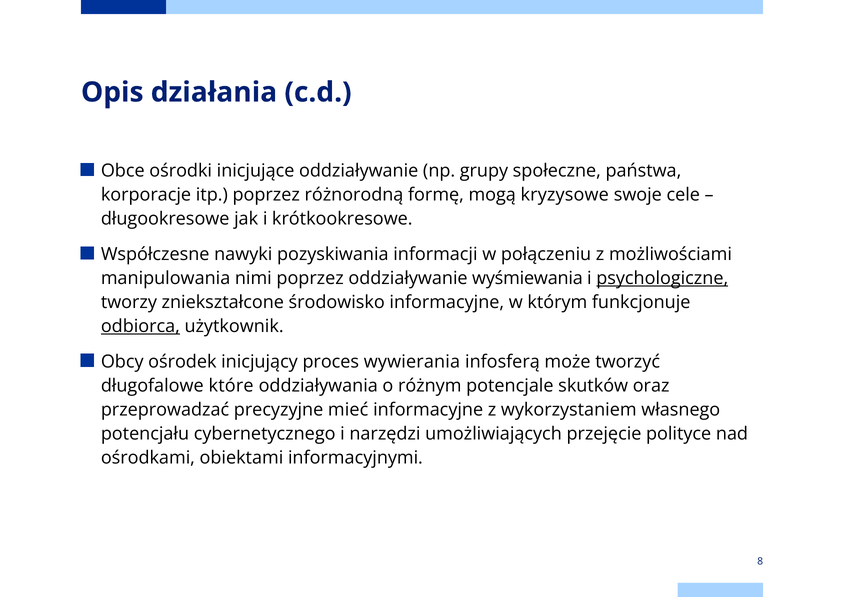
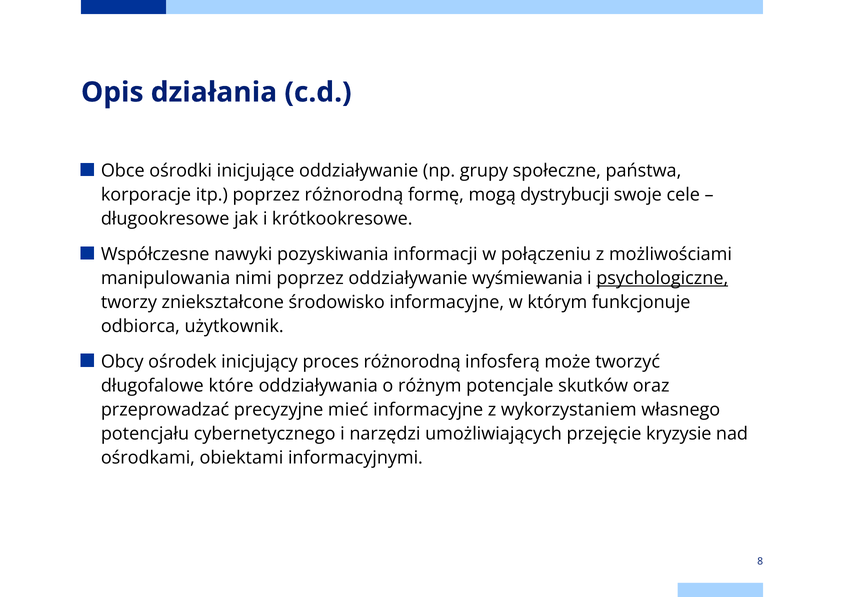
kryzysowe: kryzysowe -> dystrybucji (565, 195)
odbiorca underline: present -> none (140, 326)
proces wywierania: wywierania -> różnorodną (412, 361)
polityce: polityce -> kryzysie (679, 434)
